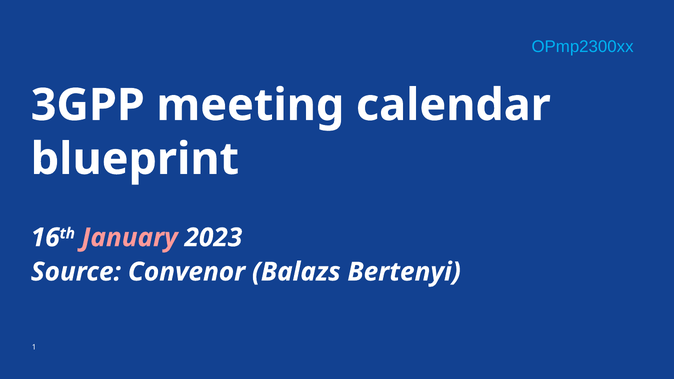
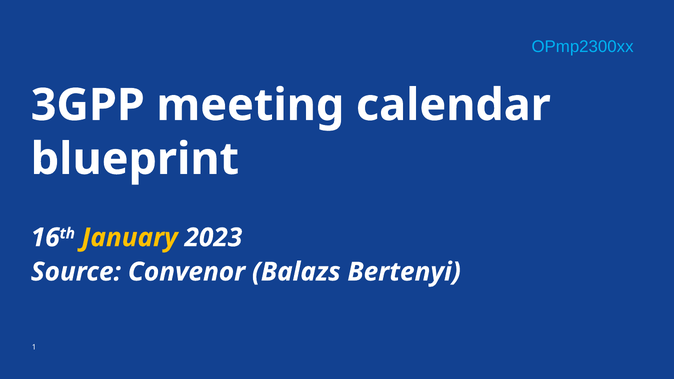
January colour: pink -> yellow (130, 238)
